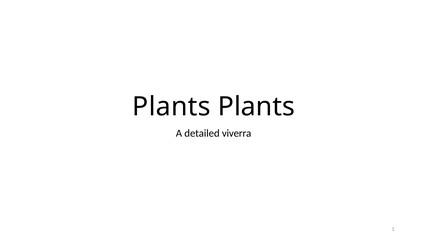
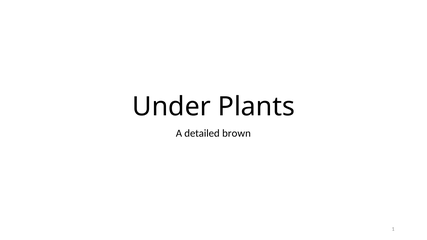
Plants: Plants -> Under (172, 107)
viverra: viverra -> brown (236, 133)
